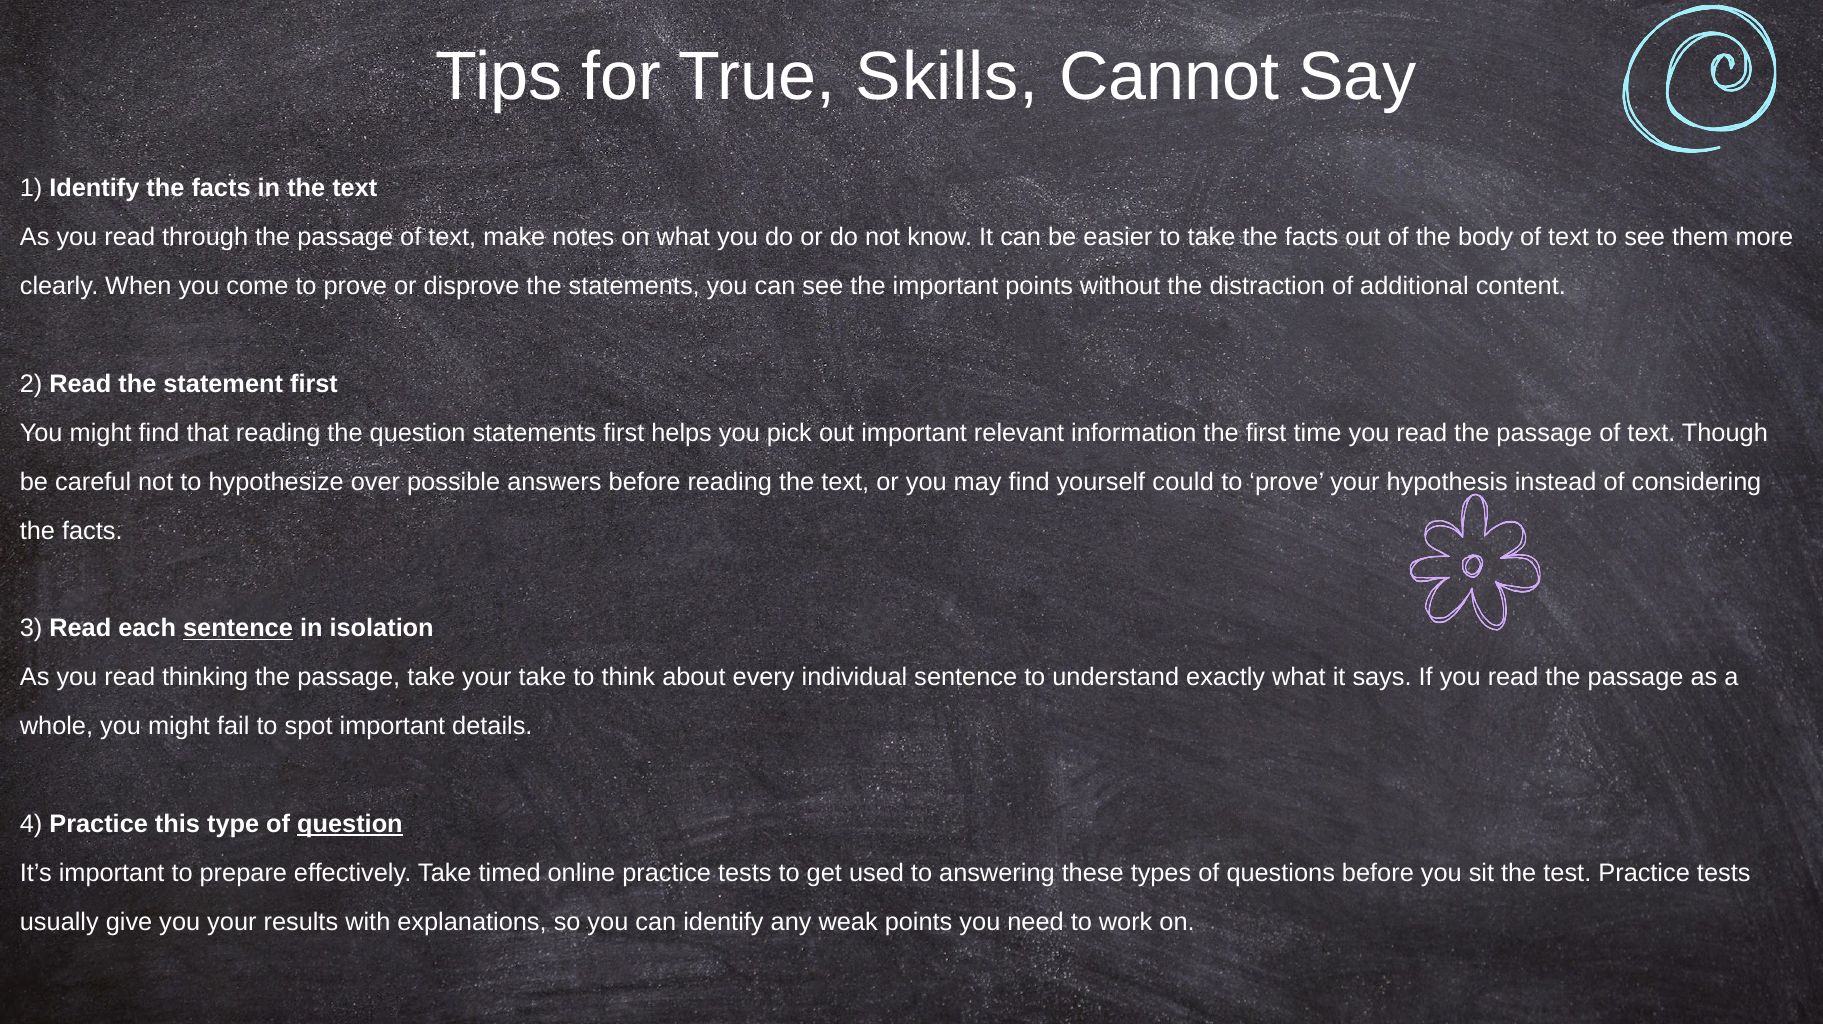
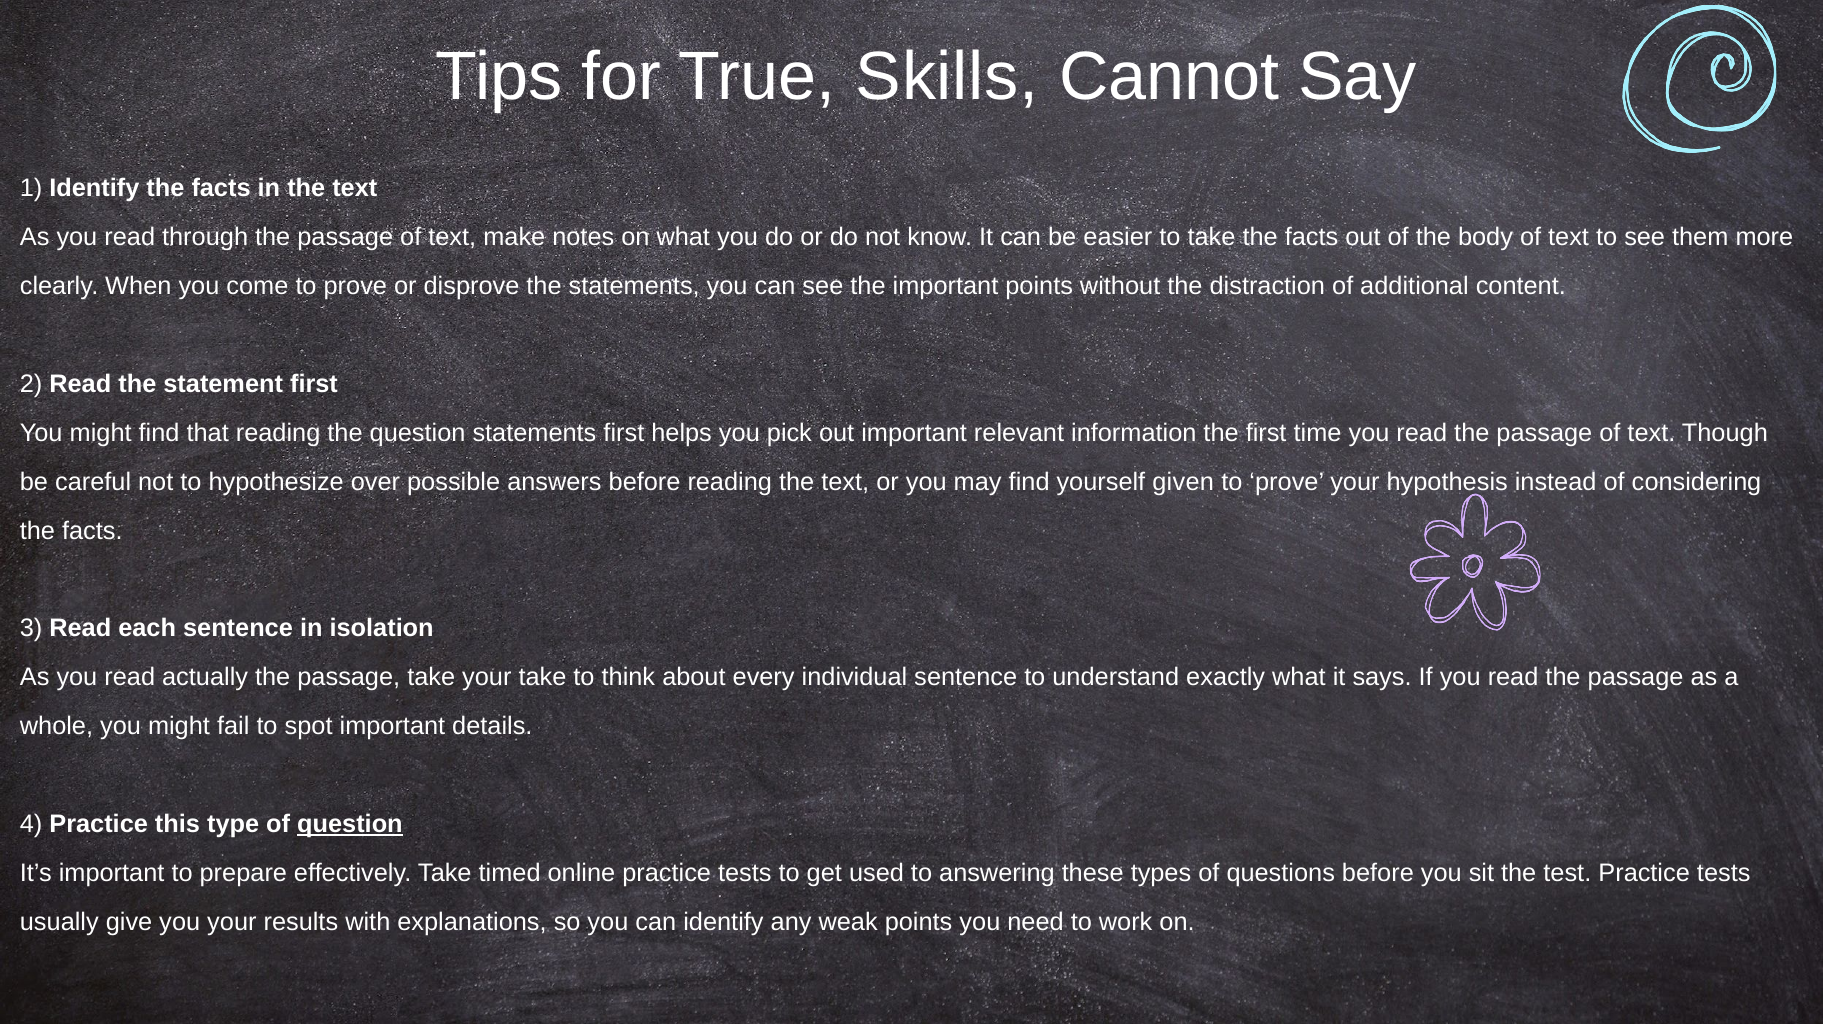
could: could -> given (1183, 482)
sentence underline: present -> none (238, 629)
thinking: thinking -> actually (205, 678)
